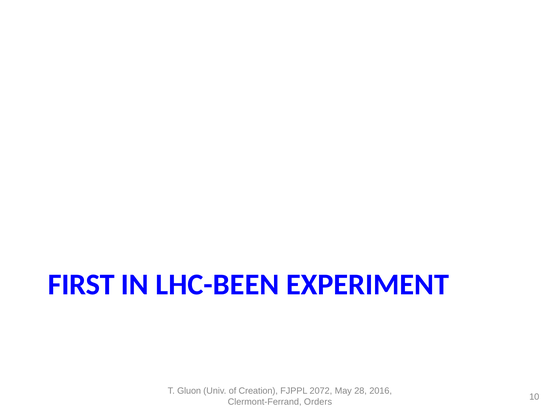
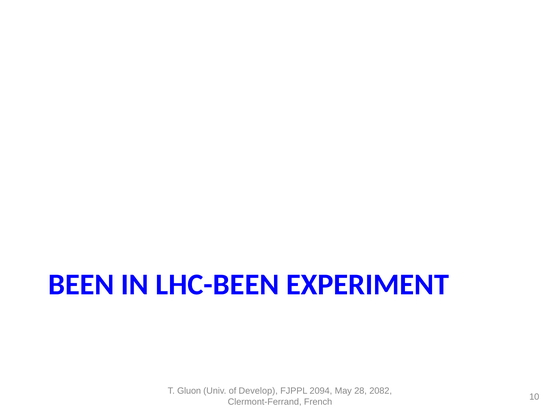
FIRST: FIRST -> BEEN (81, 285)
Creation: Creation -> Develop (258, 391)
2072: 2072 -> 2094 (321, 391)
2016: 2016 -> 2082 (381, 391)
Orders: Orders -> French (318, 402)
